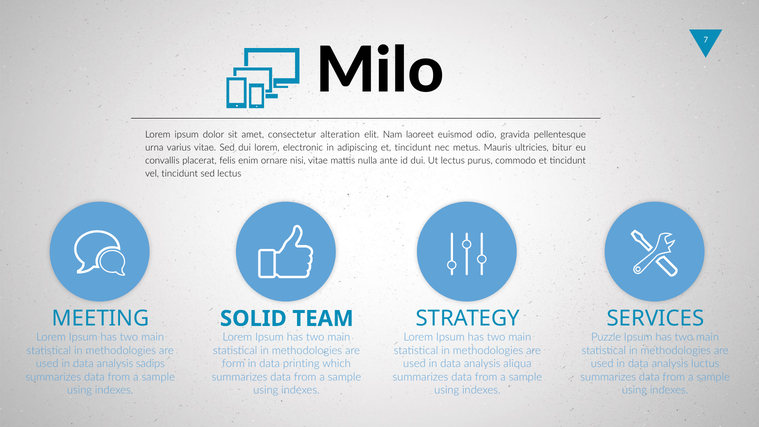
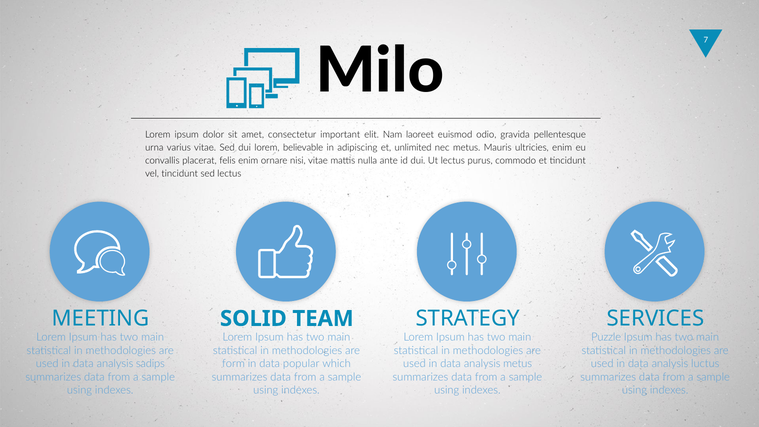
alteration: alteration -> important (340, 135)
electronic: electronic -> believable (303, 148)
adipiscing et tincidunt: tincidunt -> unlimited (413, 148)
ultricies bitur: bitur -> enim (562, 148)
printing: printing -> popular (301, 364)
analysis aliqua: aliqua -> metus (518, 364)
